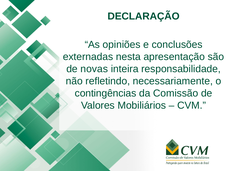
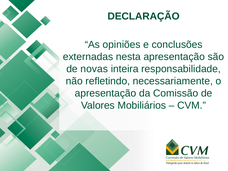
contingências: contingências -> apresentação (106, 93)
